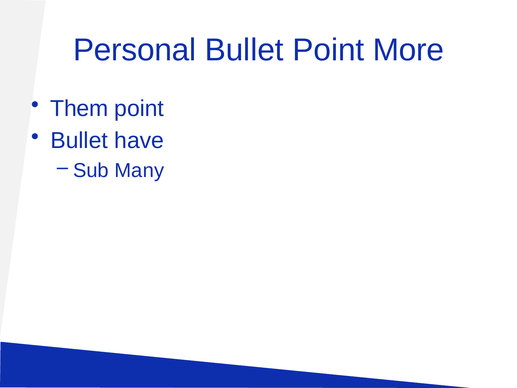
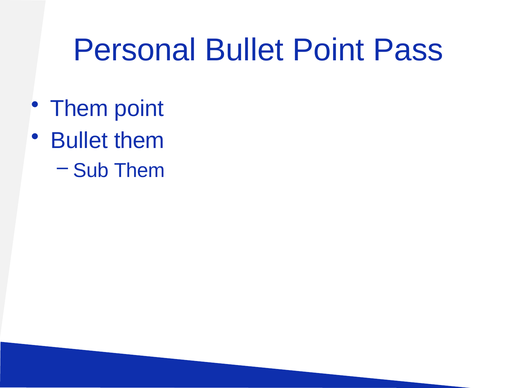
More: More -> Pass (408, 50)
Bullet have: have -> them (139, 141)
Sub Many: Many -> Them (139, 170)
